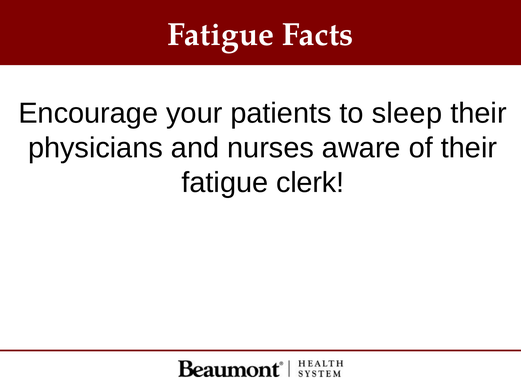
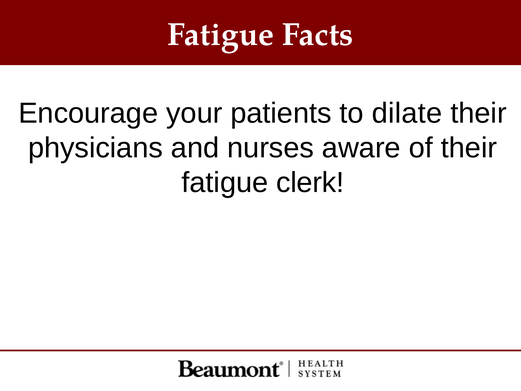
sleep: sleep -> dilate (407, 113)
